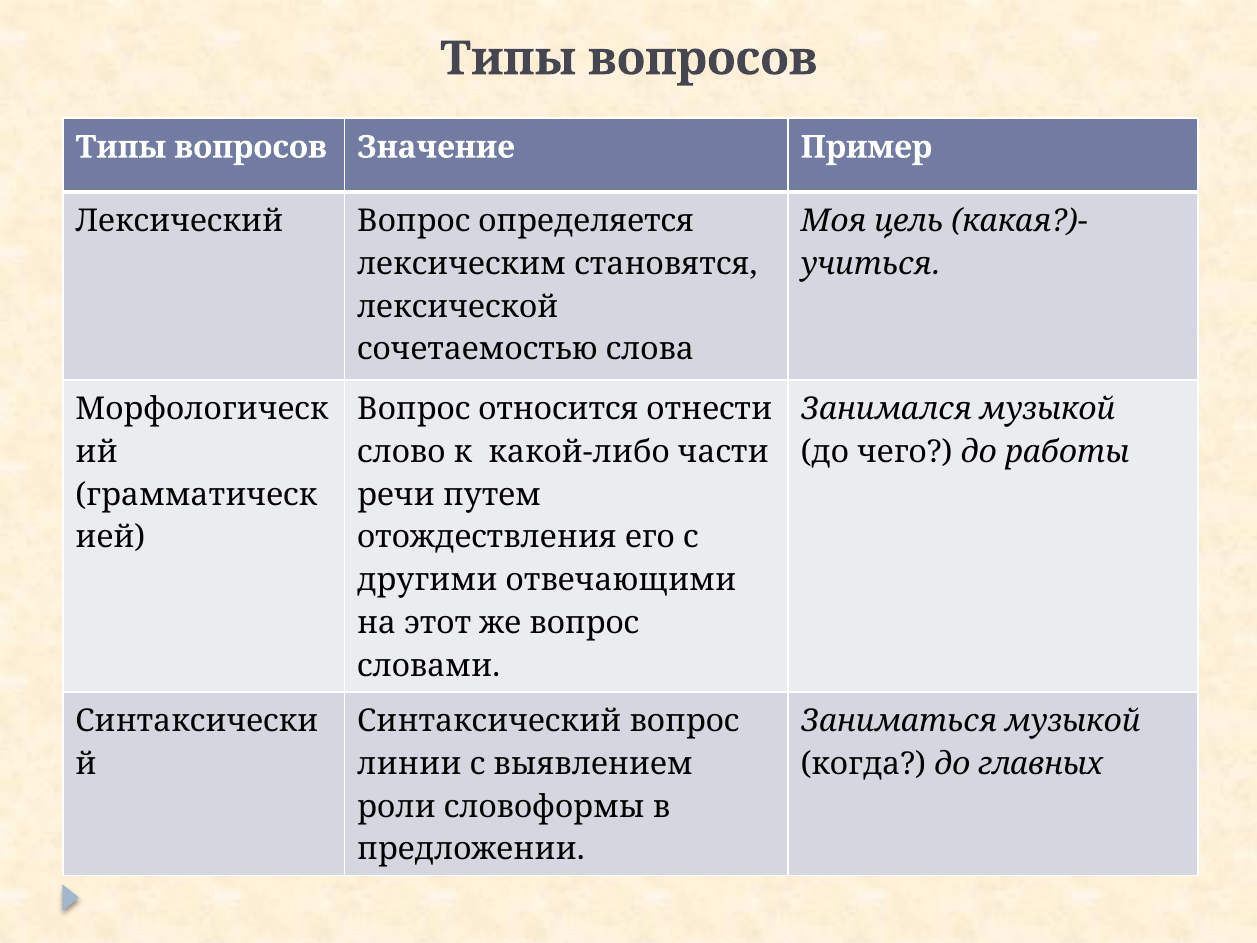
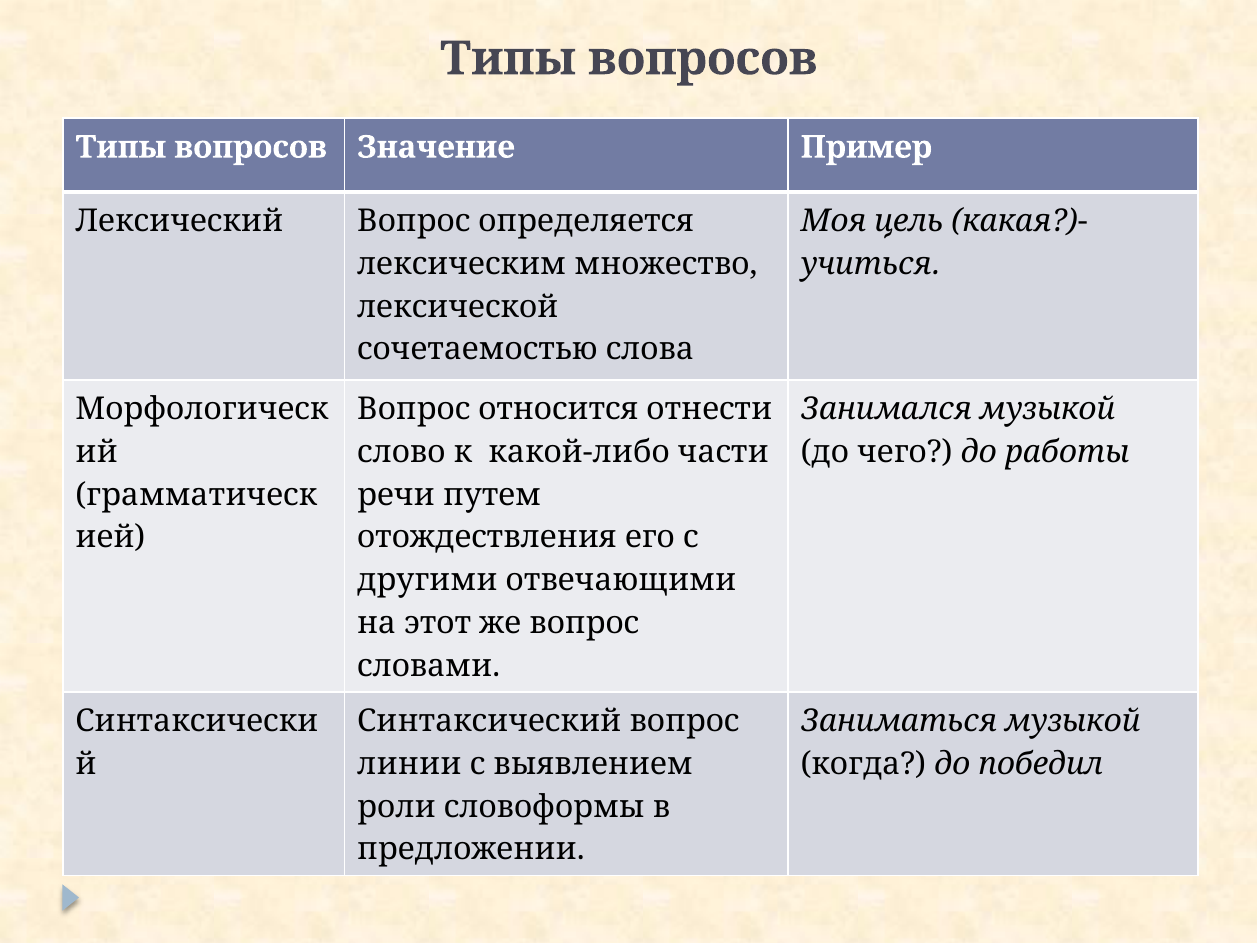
становятся: становятся -> множество (666, 264)
главных: главных -> победил (1041, 764)
